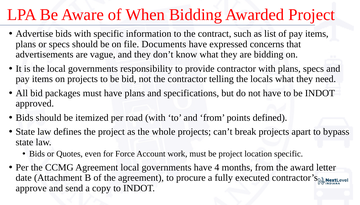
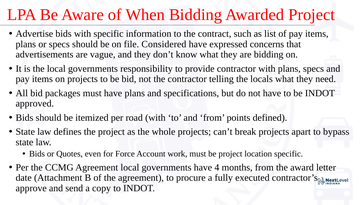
Documents: Documents -> Considered (164, 44)
